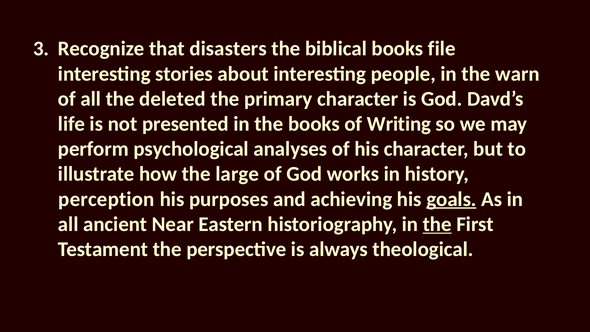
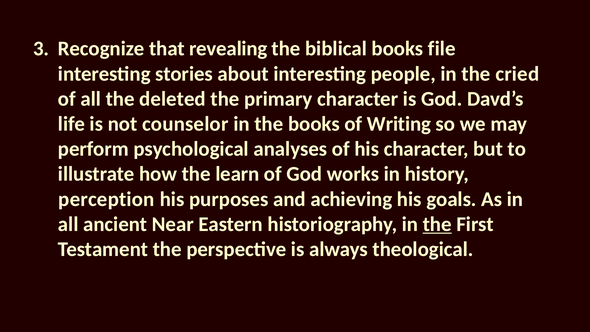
disasters: disasters -> revealing (228, 49)
warn: warn -> cried (517, 74)
presented: presented -> counselor (185, 124)
large: large -> learn (237, 174)
goals underline: present -> none (451, 199)
